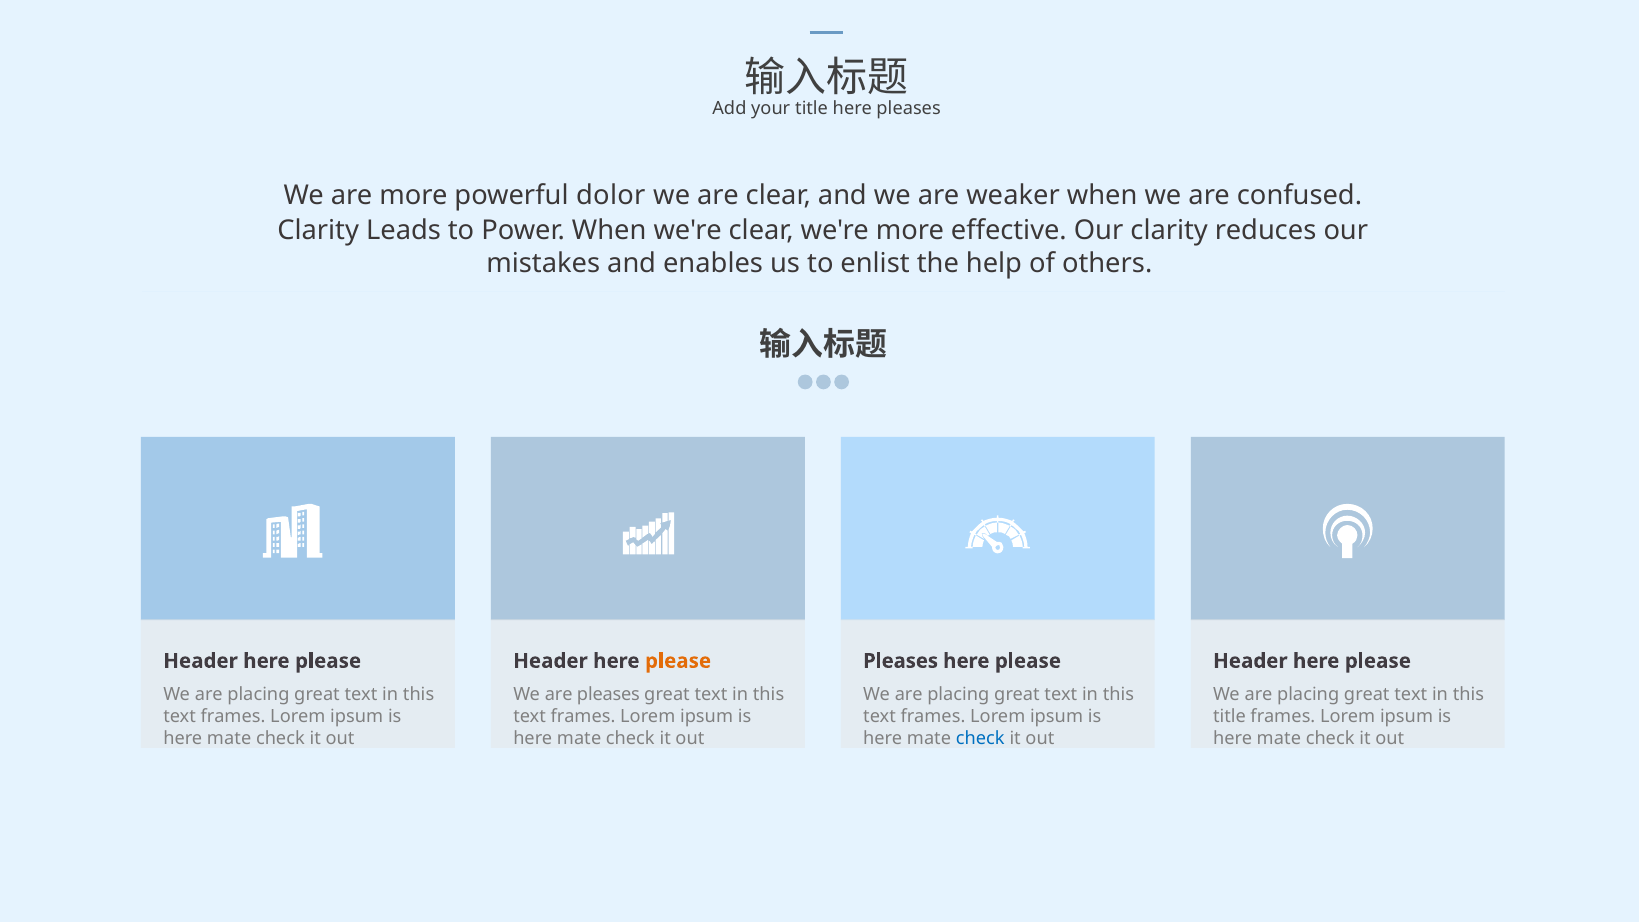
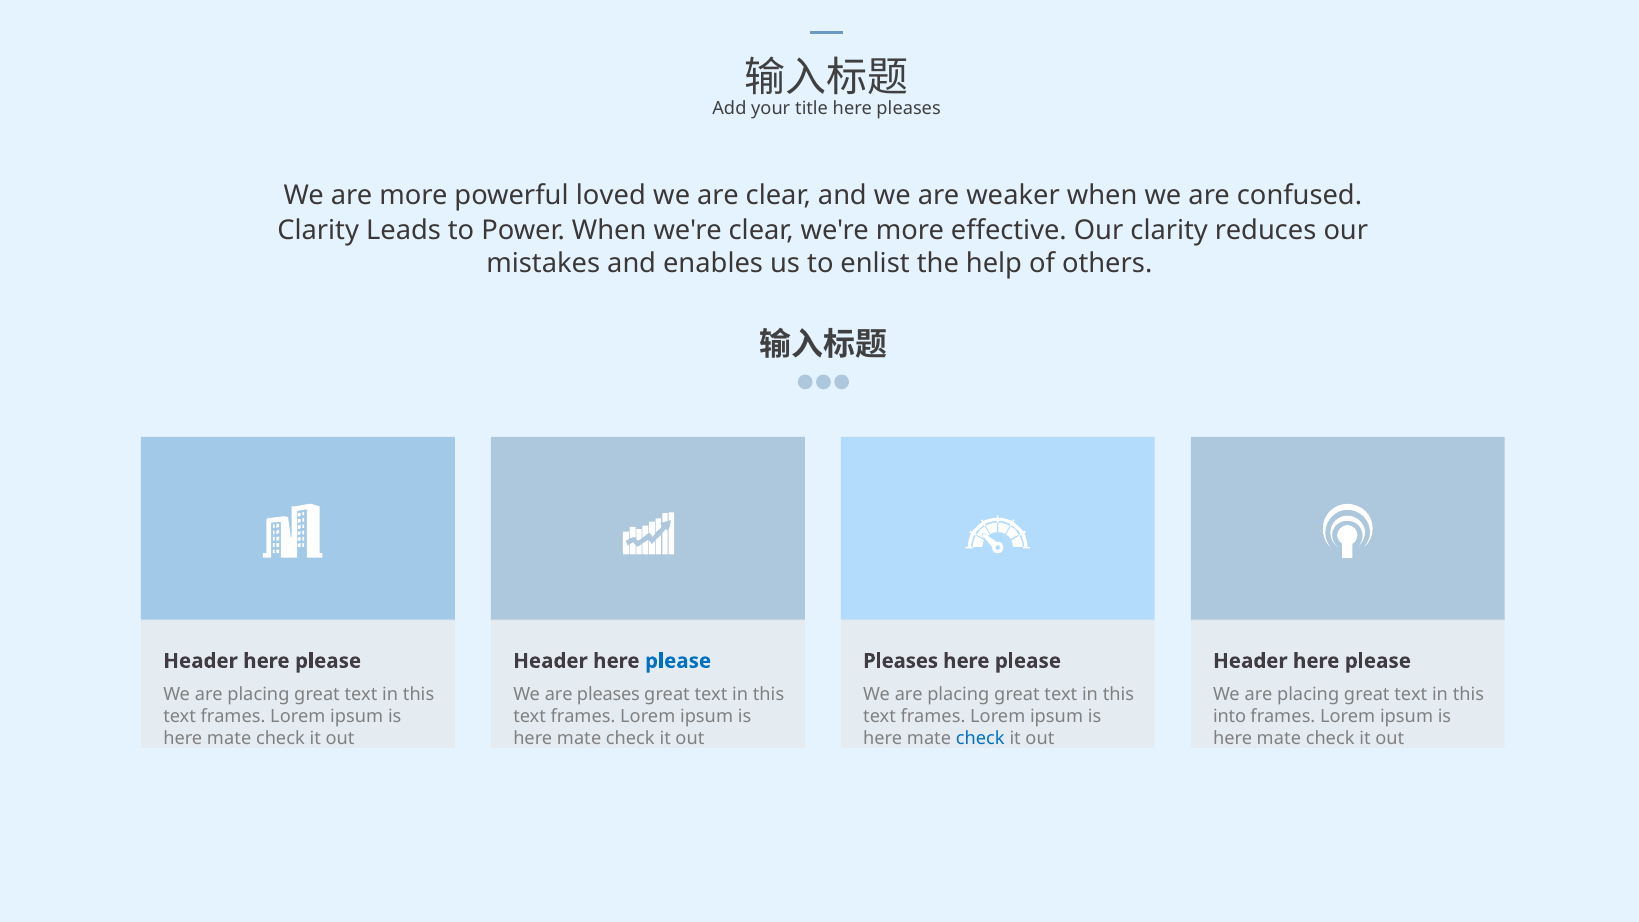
dolor: dolor -> loved (611, 195)
please colour: orange -> blue (678, 661)
title: title -> into (1230, 716)
